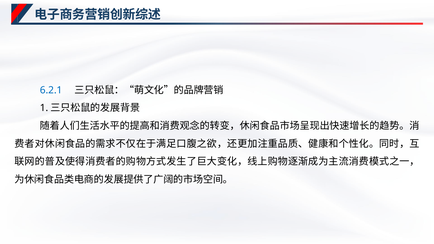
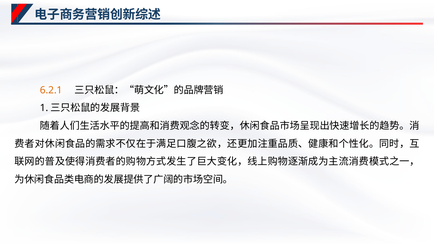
6.2.1 colour: blue -> orange (51, 90)
